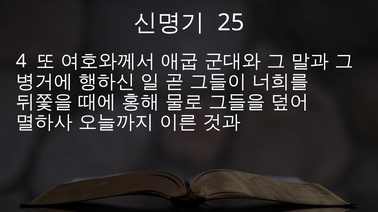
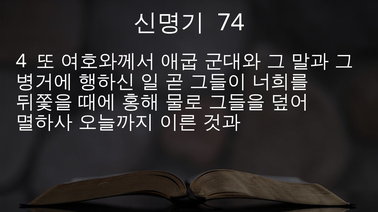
25: 25 -> 74 (231, 23)
